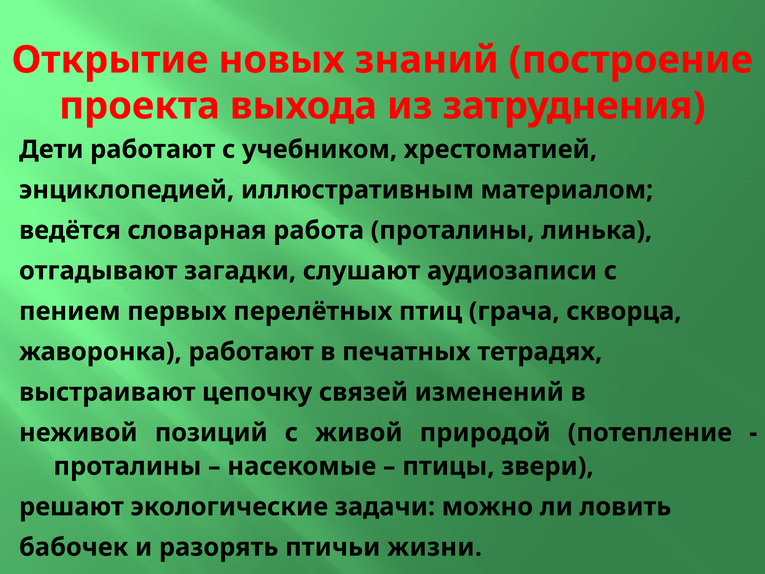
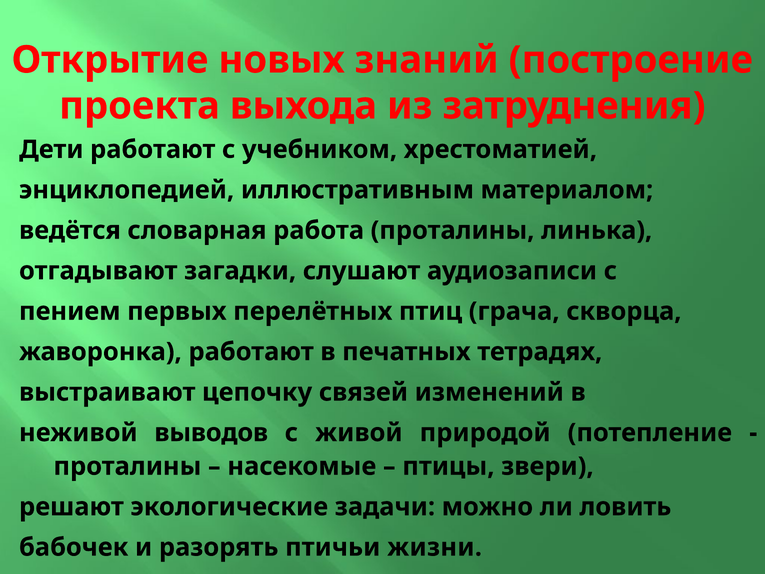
позиций: позиций -> выводов (211, 433)
